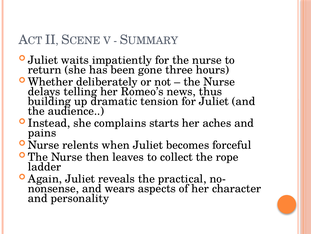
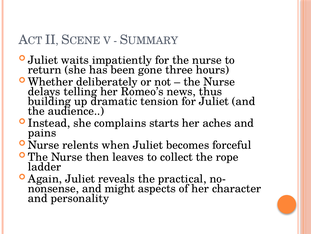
wears: wears -> might (120, 188)
